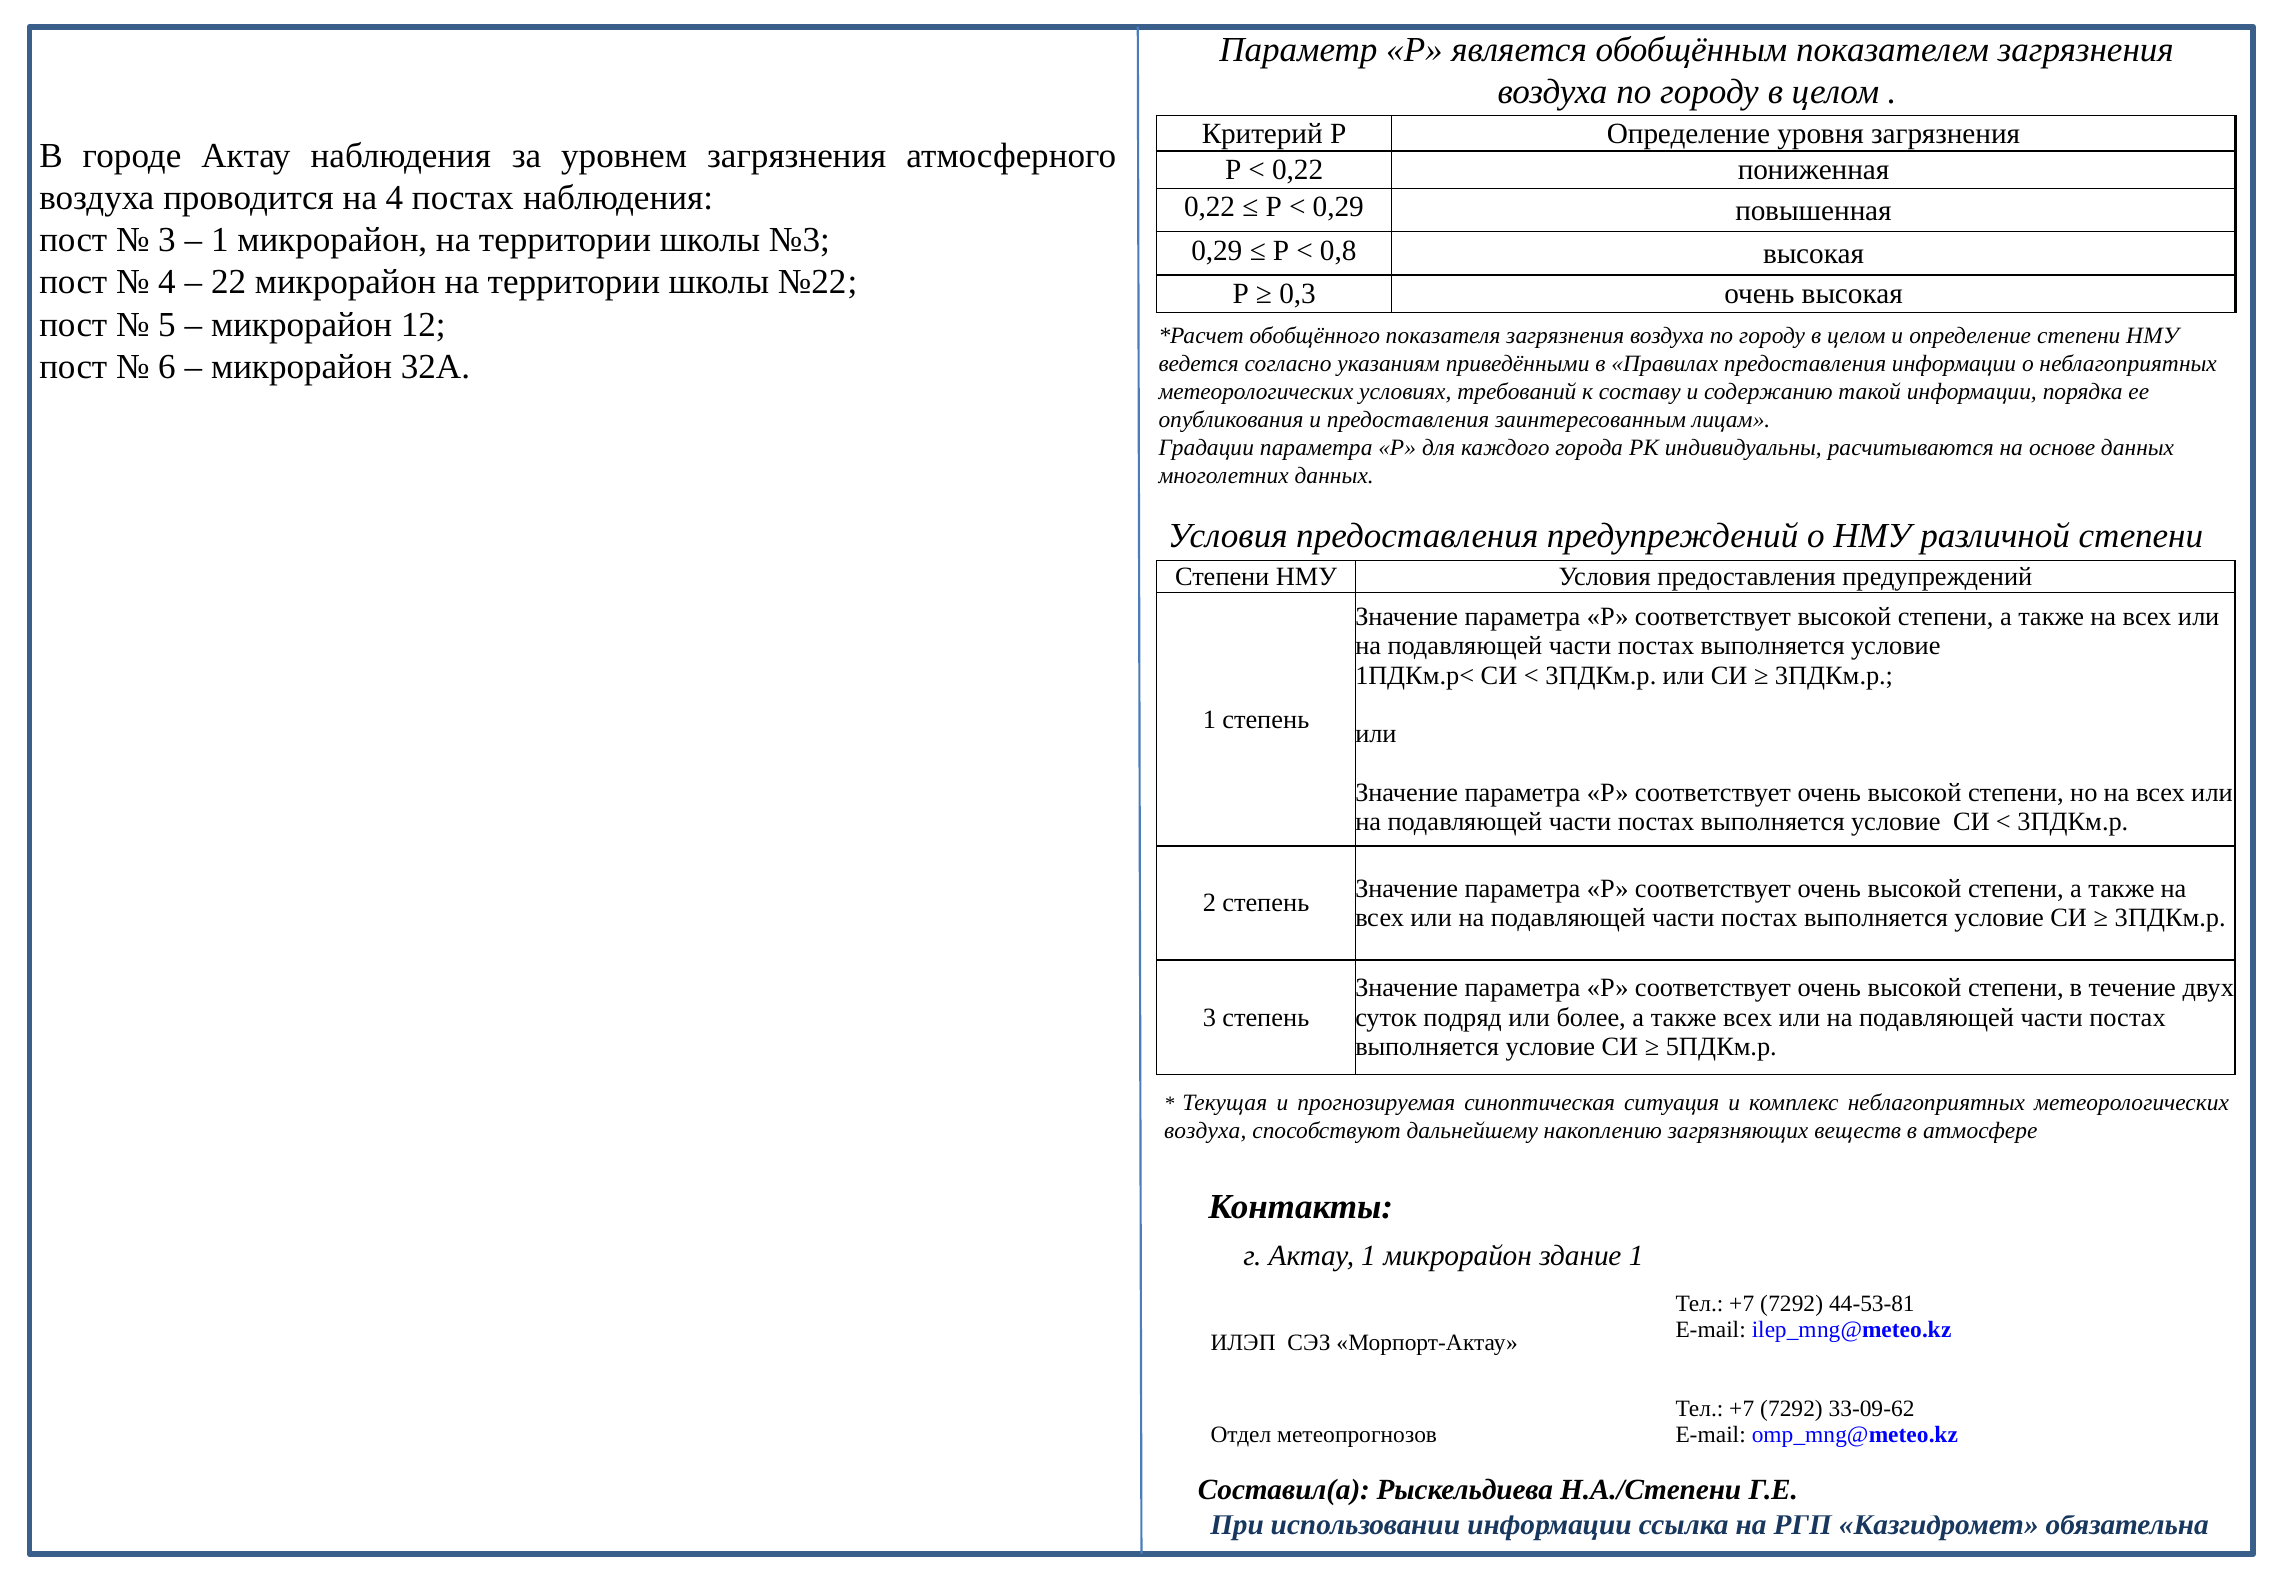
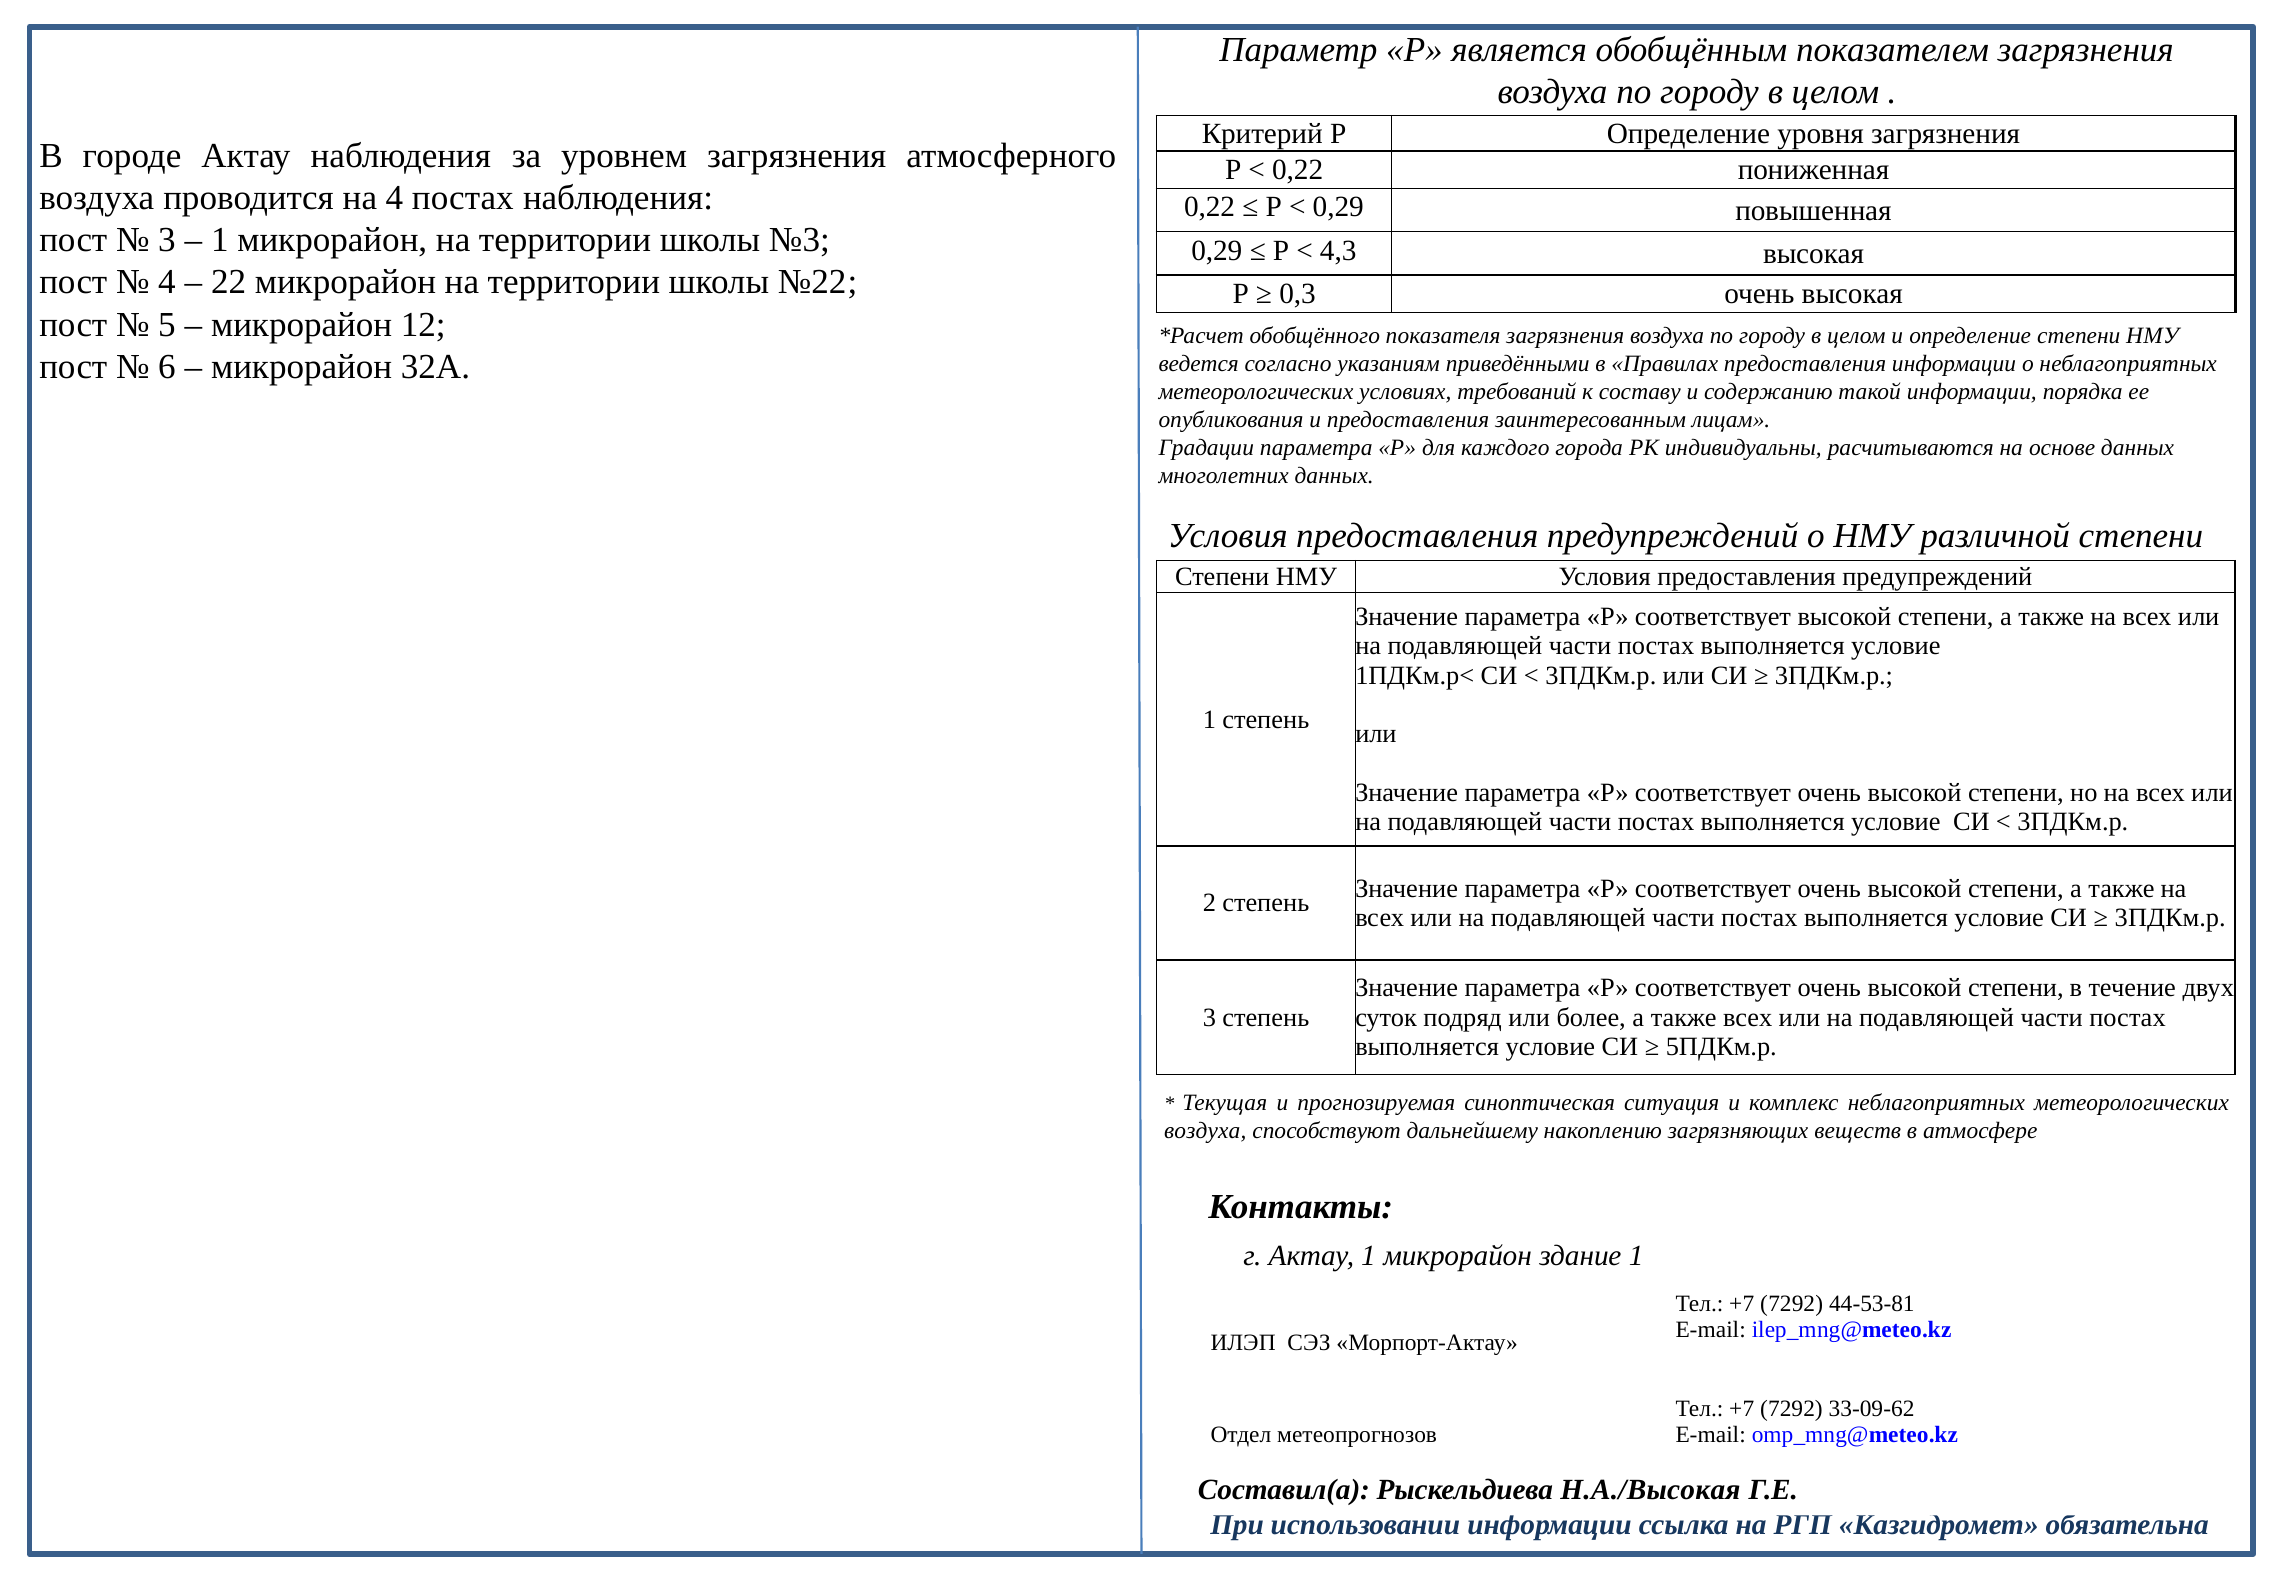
0,8: 0,8 -> 4,3 (1338, 250)
Н.А./Степени: Н.А./Степени -> Н.А./Высокая (1650, 1489)
